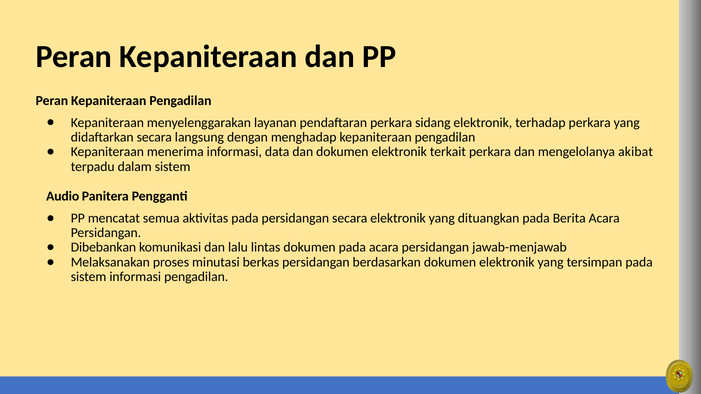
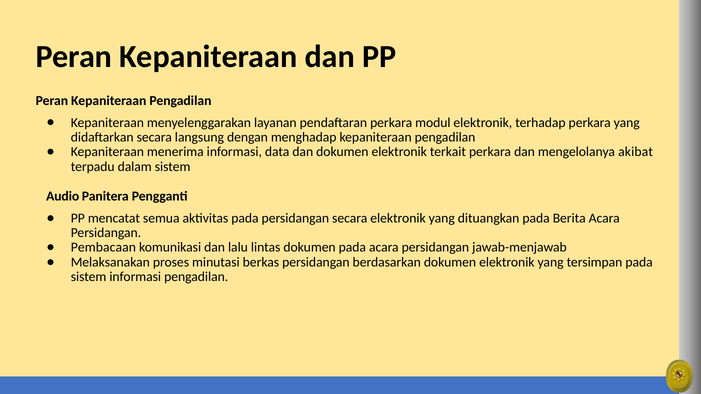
sidang: sidang -> modul (433, 123)
Dibebankan: Dibebankan -> Pembacaan (103, 248)
